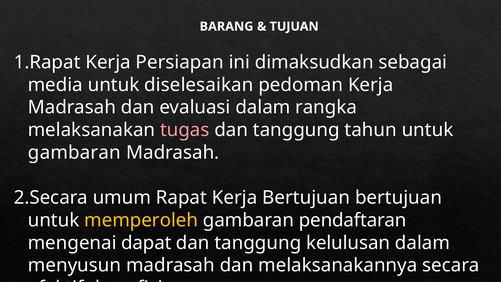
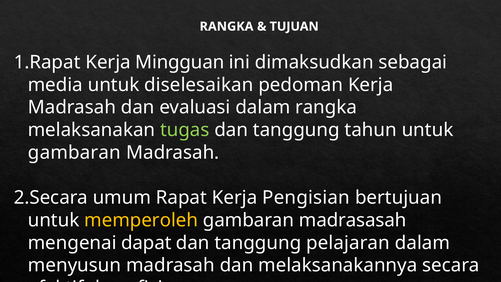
BARANG: BARANG -> RANGKA (227, 26)
Persiapan: Persiapan -> Mingguan (180, 62)
tugas colour: pink -> light green (185, 130)
Kerja Bertujuan: Bertujuan -> Pengisian (306, 198)
pendaftaran: pendaftaran -> madrasasah (353, 220)
kelulusan: kelulusan -> pelajaran (348, 243)
